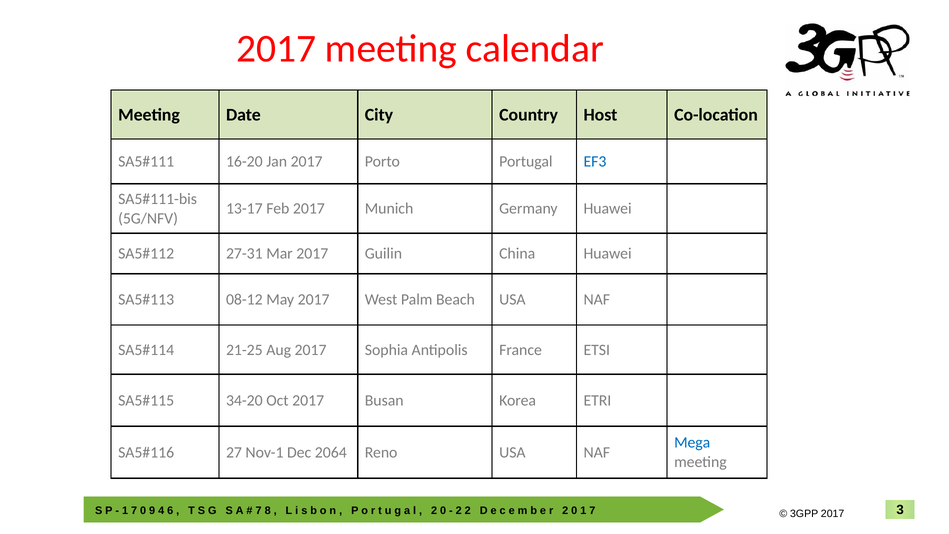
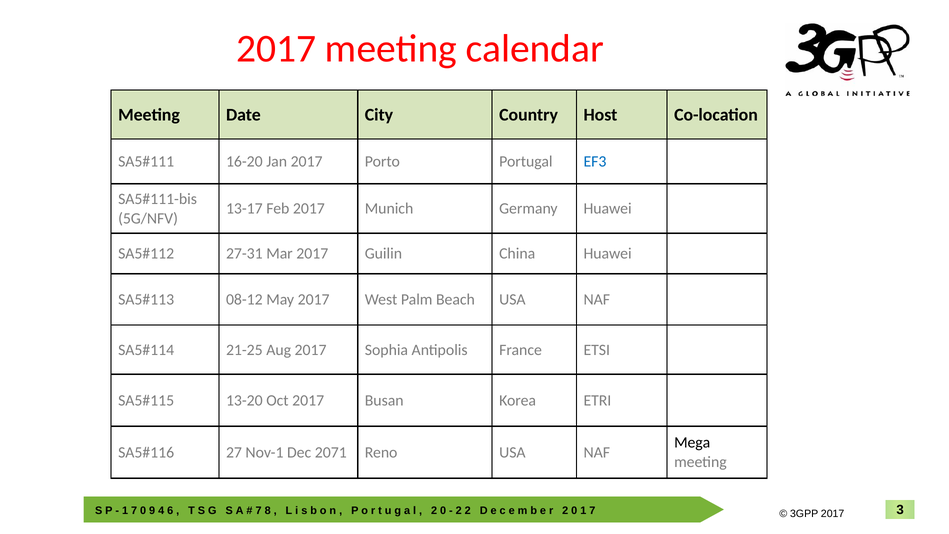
34-20: 34-20 -> 13-20 (244, 400)
Mega colour: blue -> black (692, 443)
2064: 2064 -> 2071 (331, 452)
